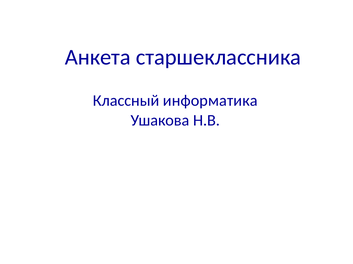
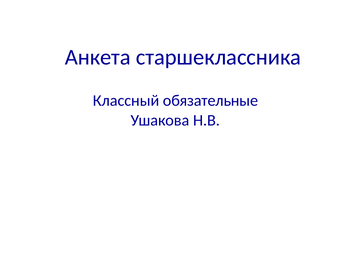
информатика: информатика -> обязательные (210, 101)
